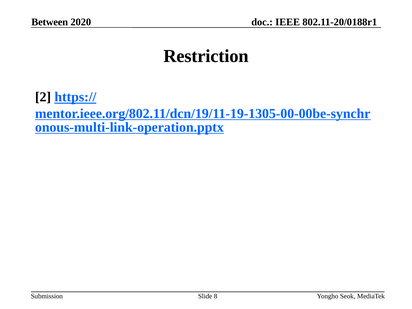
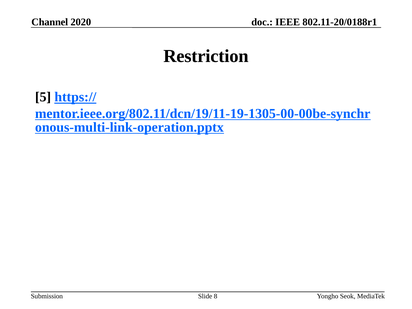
Between: Between -> Channel (50, 22)
2: 2 -> 5 (43, 97)
